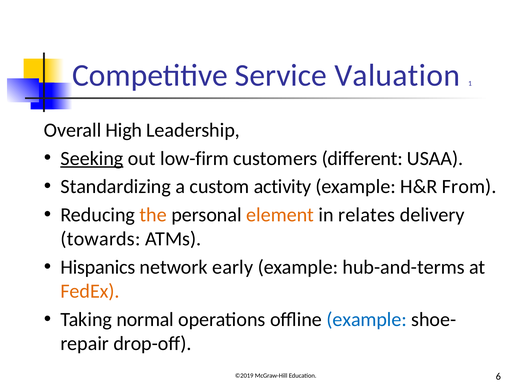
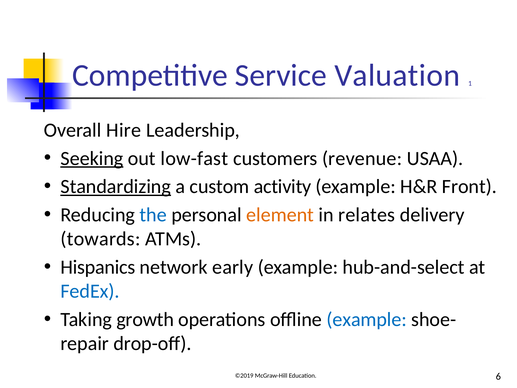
High: High -> Hire (124, 130)
low-firm: low-firm -> low-fast (194, 158)
different: different -> revenue (362, 158)
Standardizing underline: none -> present (116, 186)
From: From -> Front (469, 186)
the colour: orange -> blue (153, 215)
hub-and-terms: hub-and-terms -> hub-and-select (404, 267)
FedEx colour: orange -> blue (90, 291)
normal: normal -> growth (145, 319)
